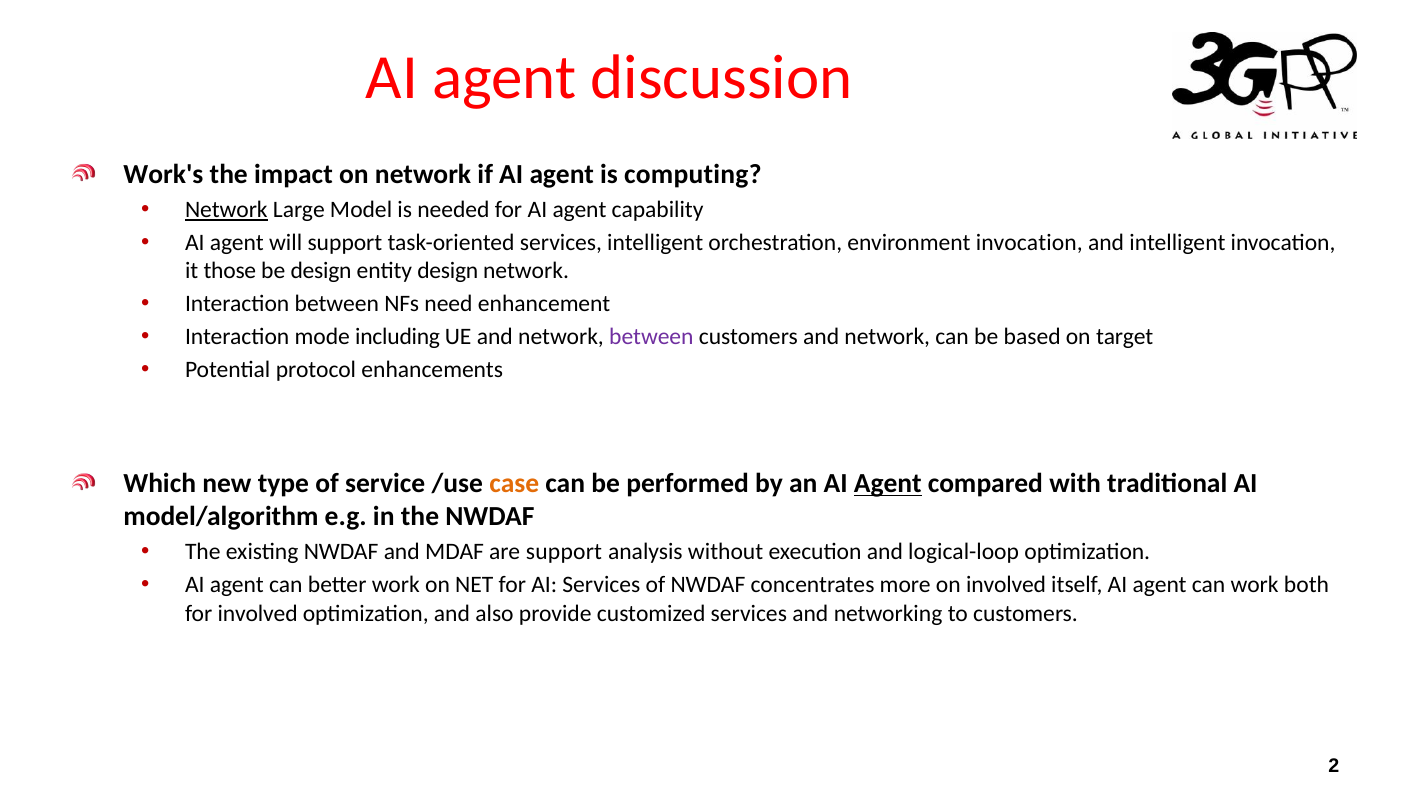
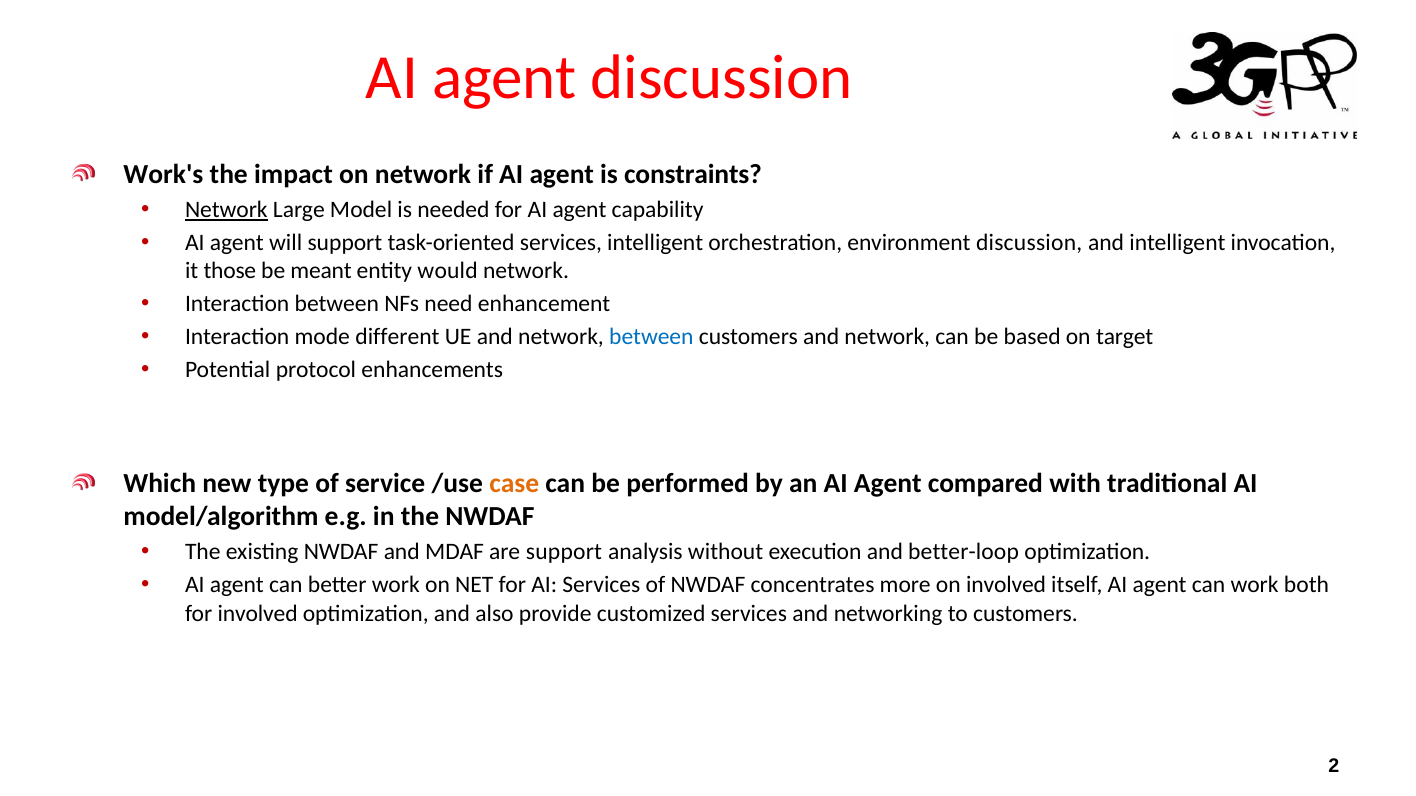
computing: computing -> constraints (693, 175)
environment invocation: invocation -> discussion (1029, 243)
be design: design -> meant (321, 271)
entity design: design -> would (448, 271)
including: including -> different (397, 337)
between colour: purple -> blue (651, 337)
Agent underline: present -> none (888, 484)
logical-loop: logical-loop -> better-loop (964, 552)
